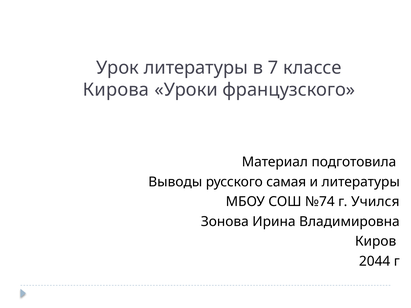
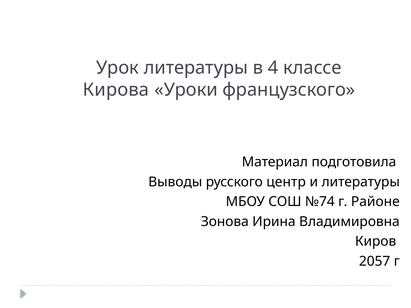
7: 7 -> 4 (273, 68)
самая: самая -> центр (286, 182)
Учился: Учился -> Районе (375, 202)
2044: 2044 -> 2057 (375, 261)
